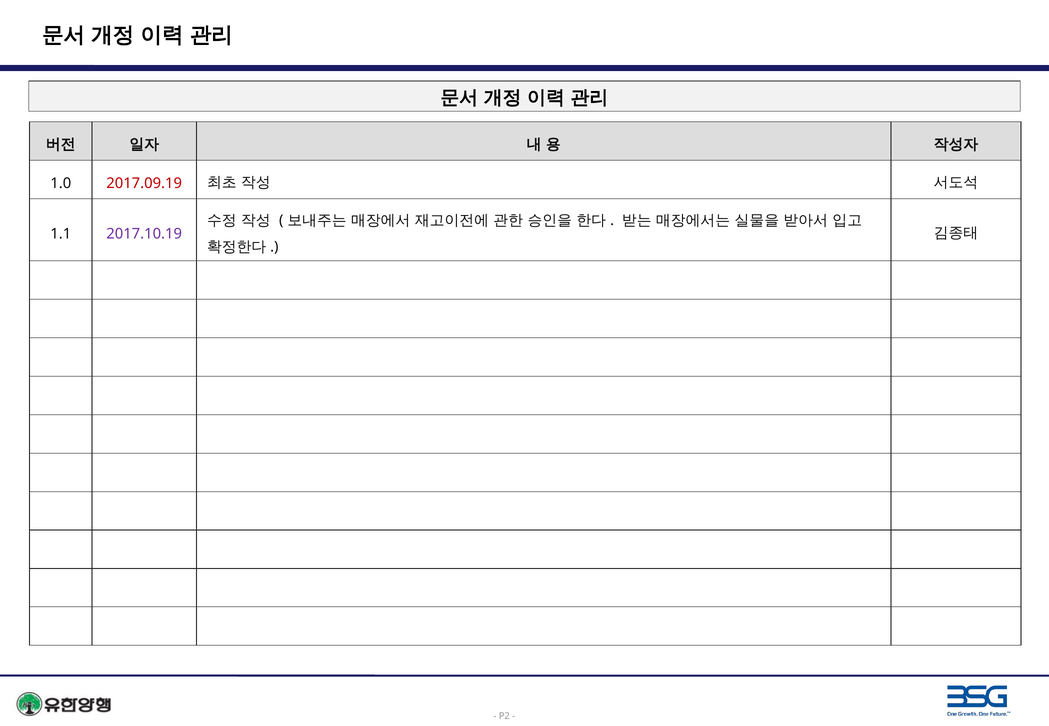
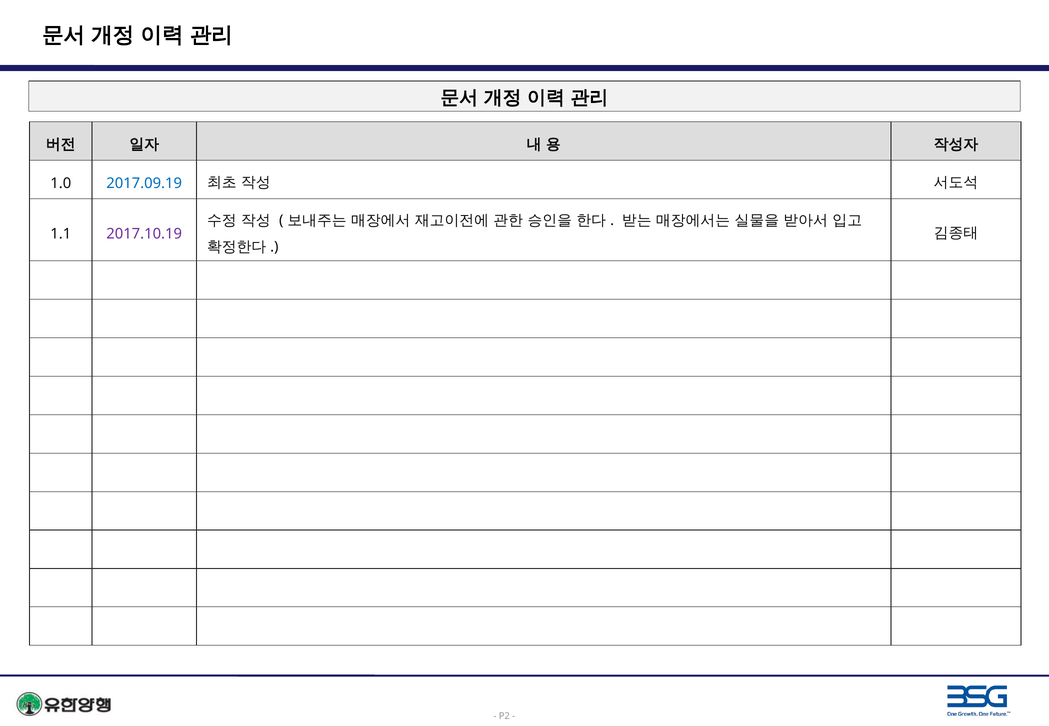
2017.09.19 colour: red -> blue (144, 184)
